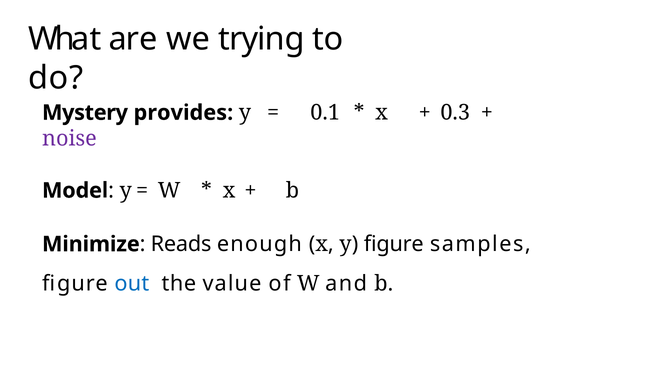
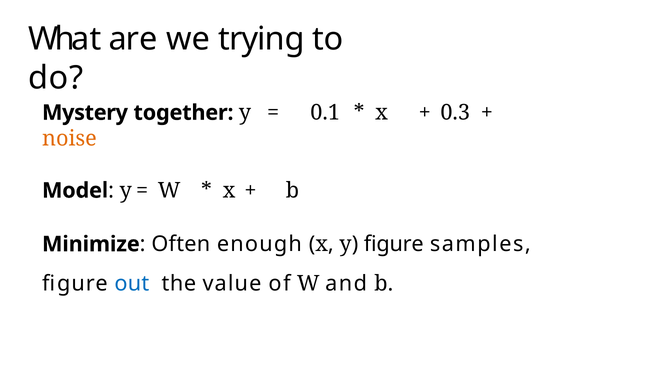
provides: provides -> together (184, 113)
noise colour: purple -> orange (69, 139)
Reads: Reads -> Often (181, 244)
